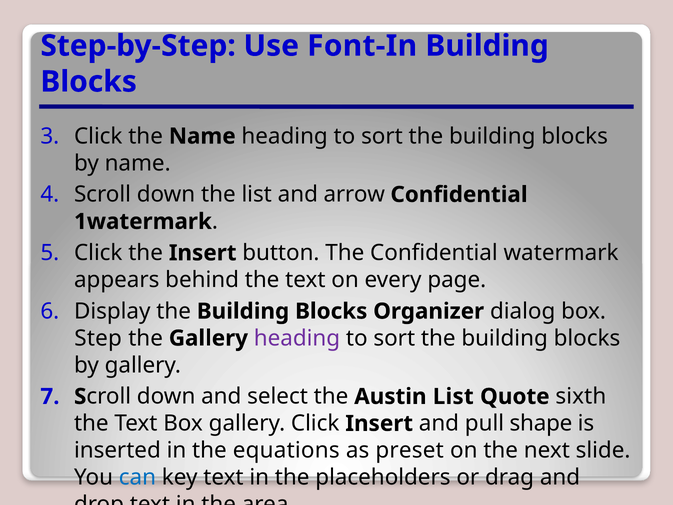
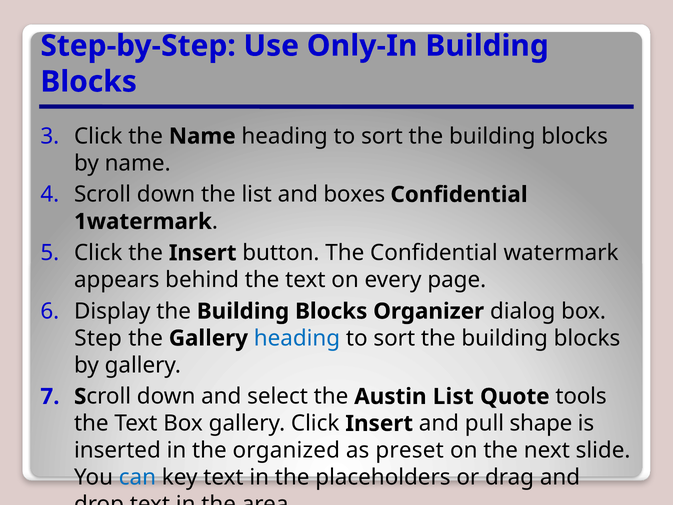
Font-In: Font-In -> Only-In (362, 46)
arrow: arrow -> boxes (354, 194)
heading colour: purple -> blue (297, 338)
sixth: sixth -> tools (581, 396)
equations: equations -> organized (286, 450)
